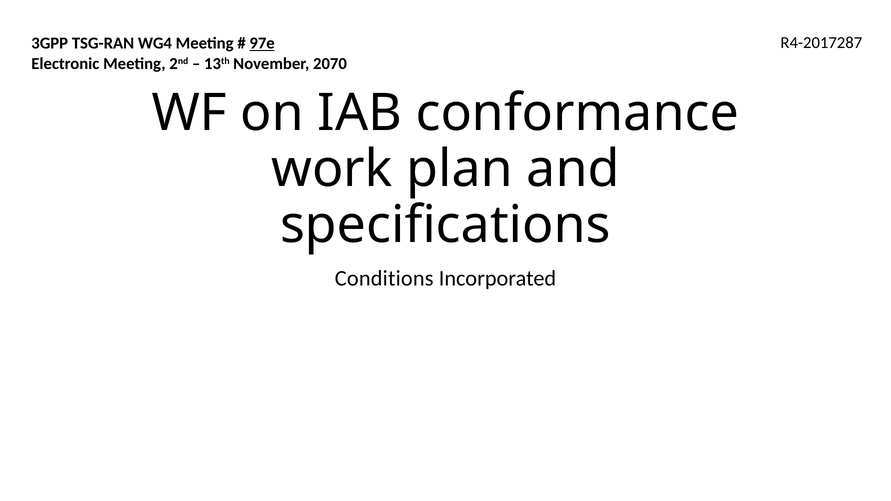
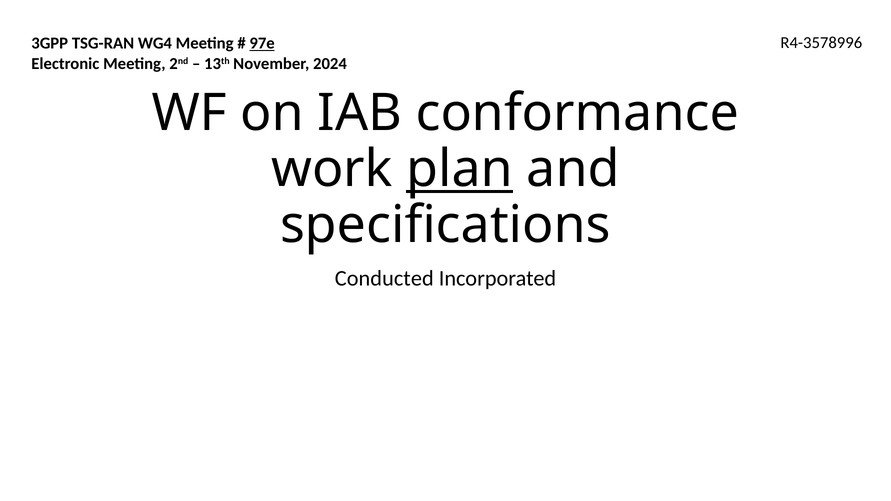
R4-2017287: R4-2017287 -> R4-3578996 (821, 43)
2070: 2070 -> 2024 (330, 64)
plan underline: none -> present (460, 169)
Conditions: Conditions -> Conducted (384, 278)
